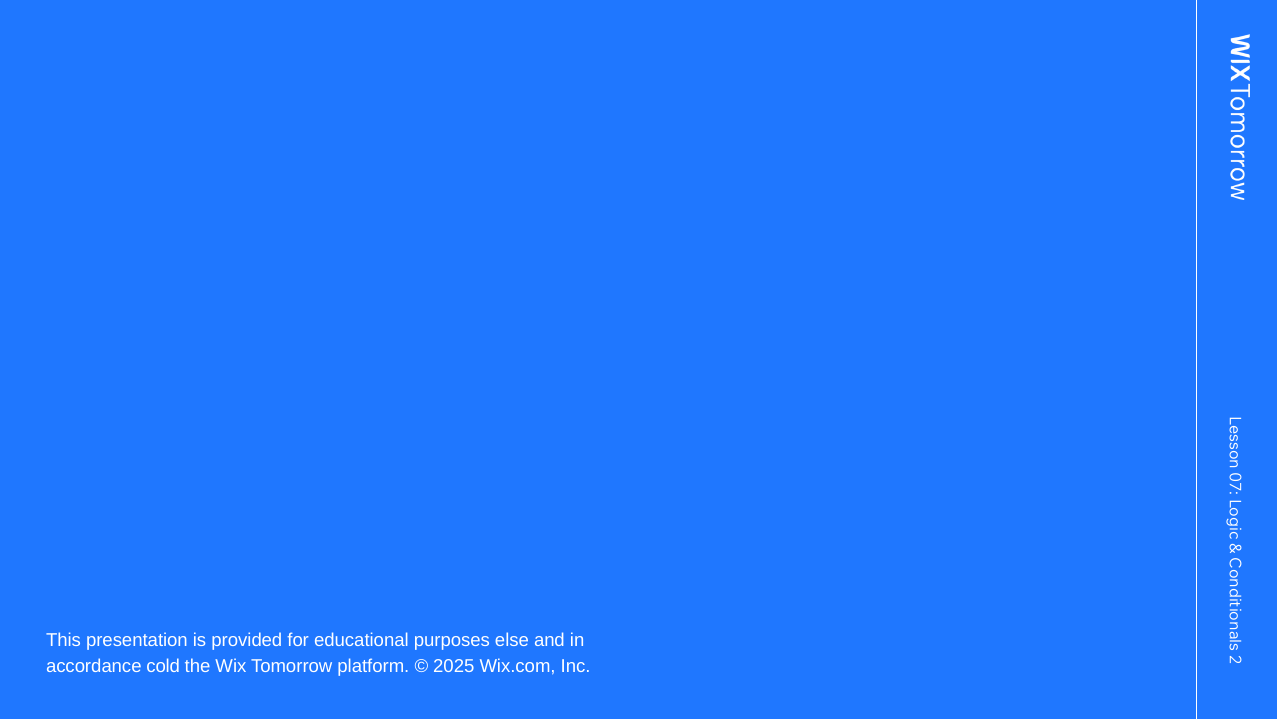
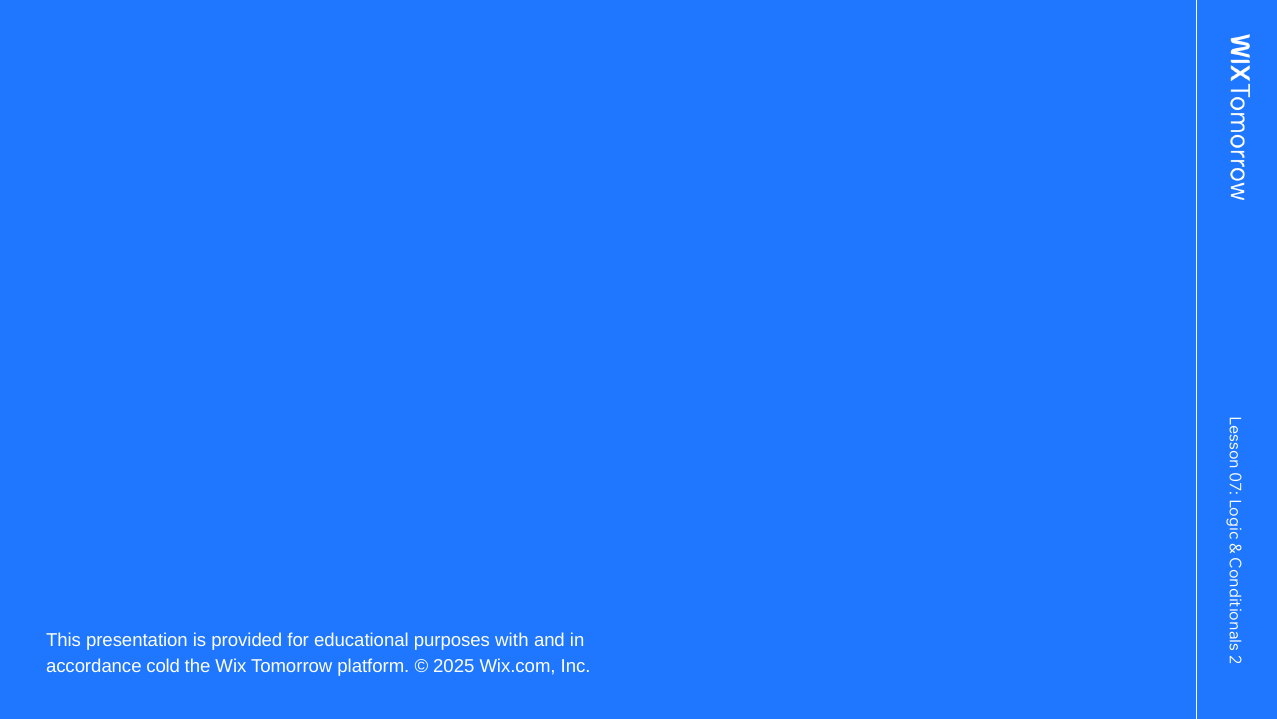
else: else -> with (512, 640)
